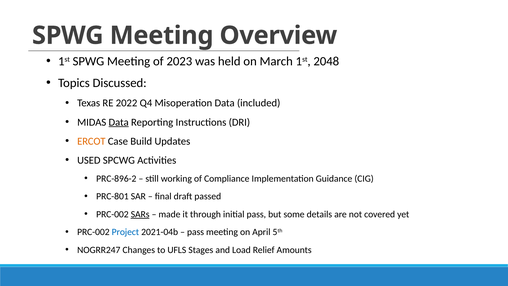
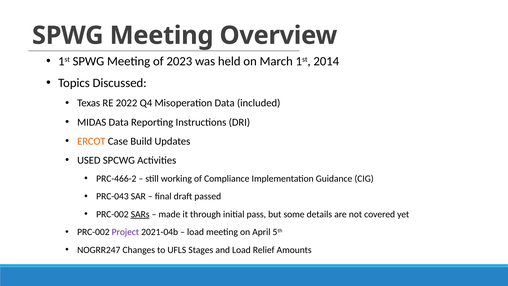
2048: 2048 -> 2014 (326, 61)
Data underline: present -> none (119, 122)
PRC-896-2: PRC-896-2 -> PRC-466-2 (116, 179)
PRC-801: PRC-801 -> PRC-043 (112, 196)
Project colour: blue -> purple (125, 232)
pass: pass -> load (196, 232)
